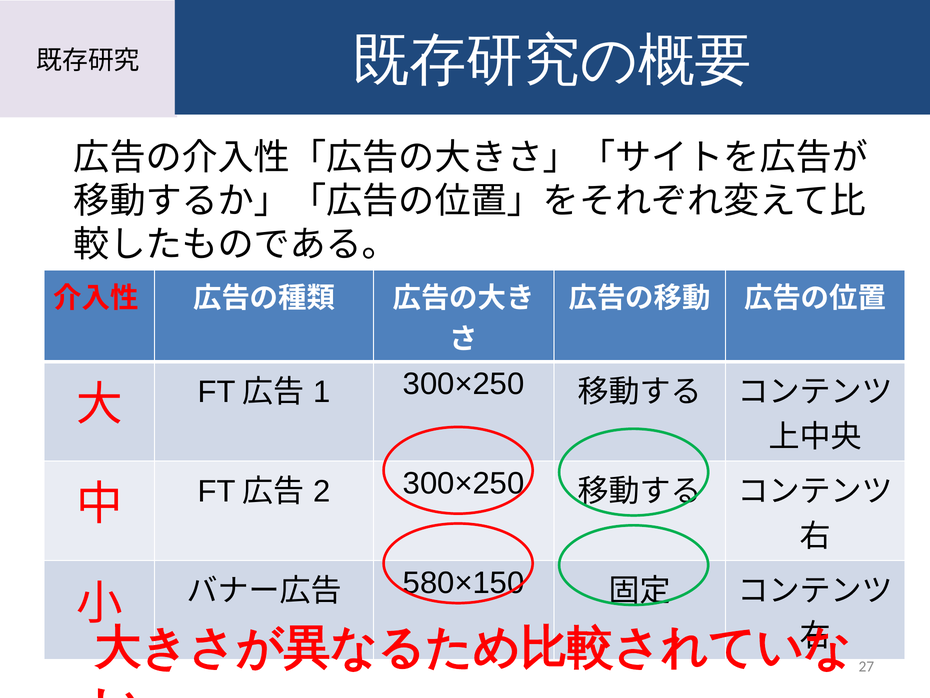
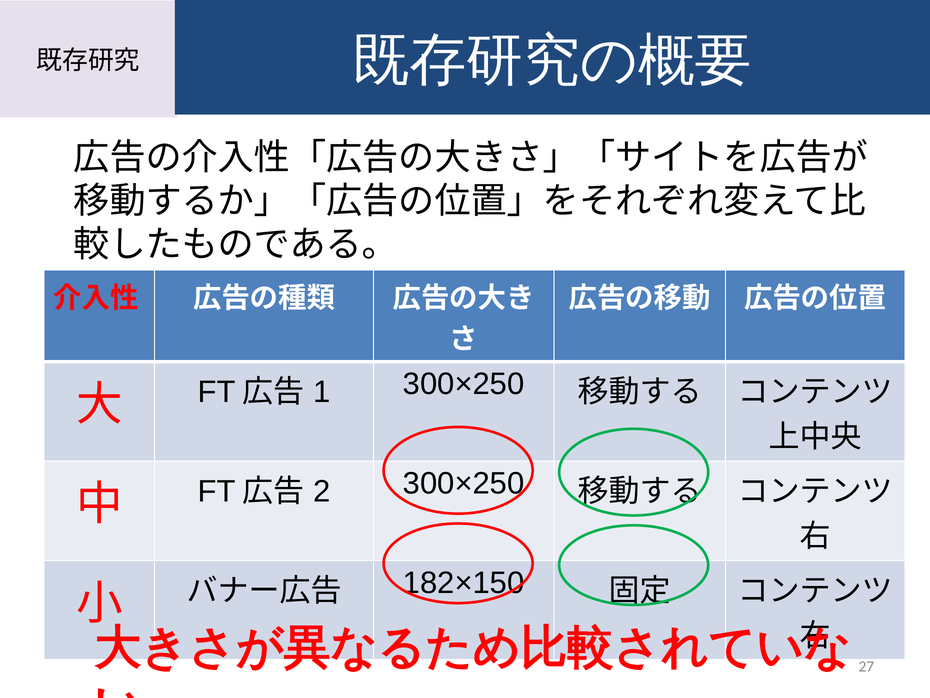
580×150: 580×150 -> 182×150 (464, 582)
